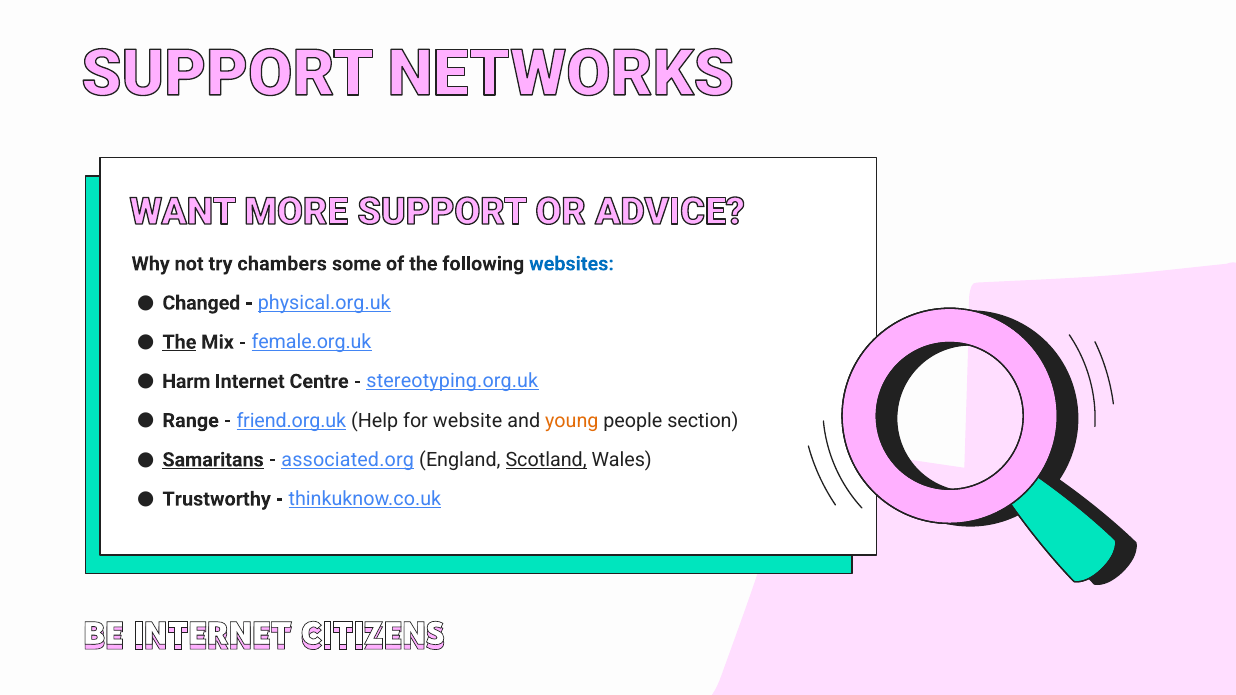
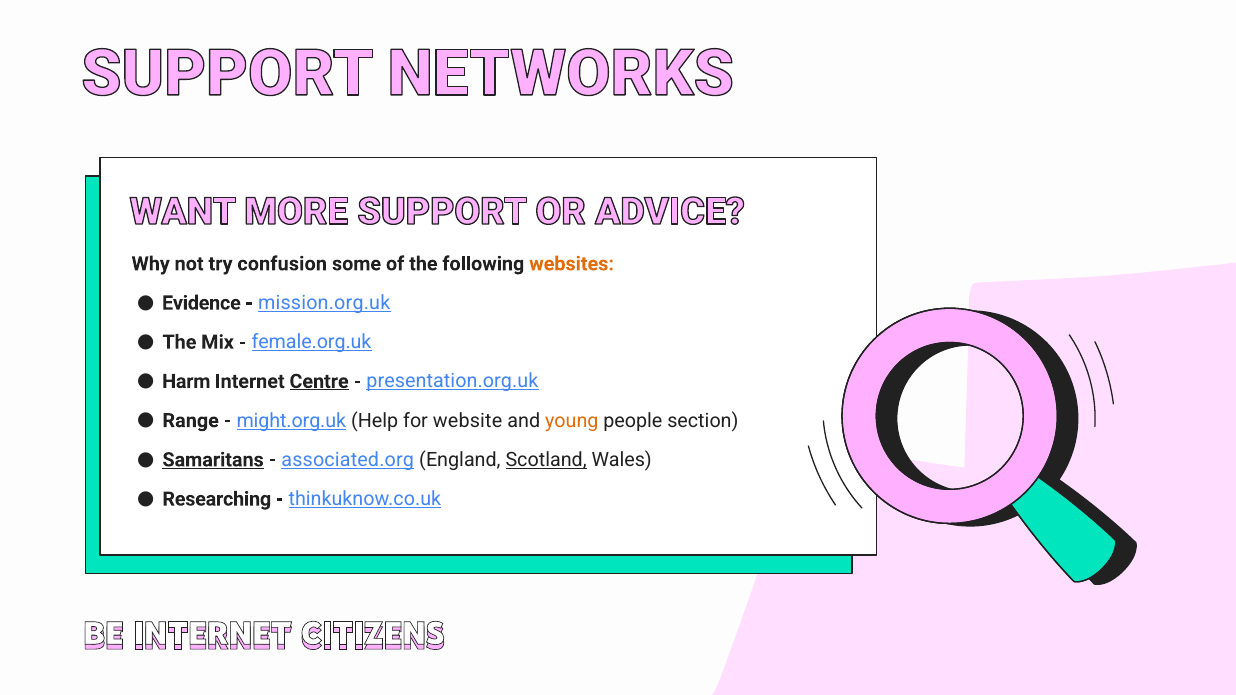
chambers: chambers -> confusion (282, 264)
websites colour: blue -> orange (572, 264)
Changed: Changed -> Evidence (201, 303)
physical.org.uk: physical.org.uk -> mission.org.uk (324, 303)
The underline: present -> none (179, 342)
Centre underline: none -> present (319, 382)
stereotyping.org.uk: stereotyping.org.uk -> presentation.org.uk (452, 382)
friend.org.uk: friend.org.uk -> might.org.uk (291, 421)
Trustworthy: Trustworthy -> Researching (217, 499)
